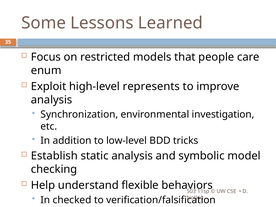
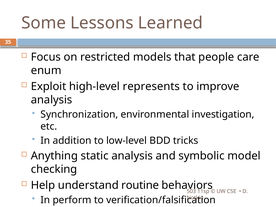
Establish: Establish -> Anything (54, 156)
flexible: flexible -> routine (140, 185)
checked: checked -> perform (72, 200)
